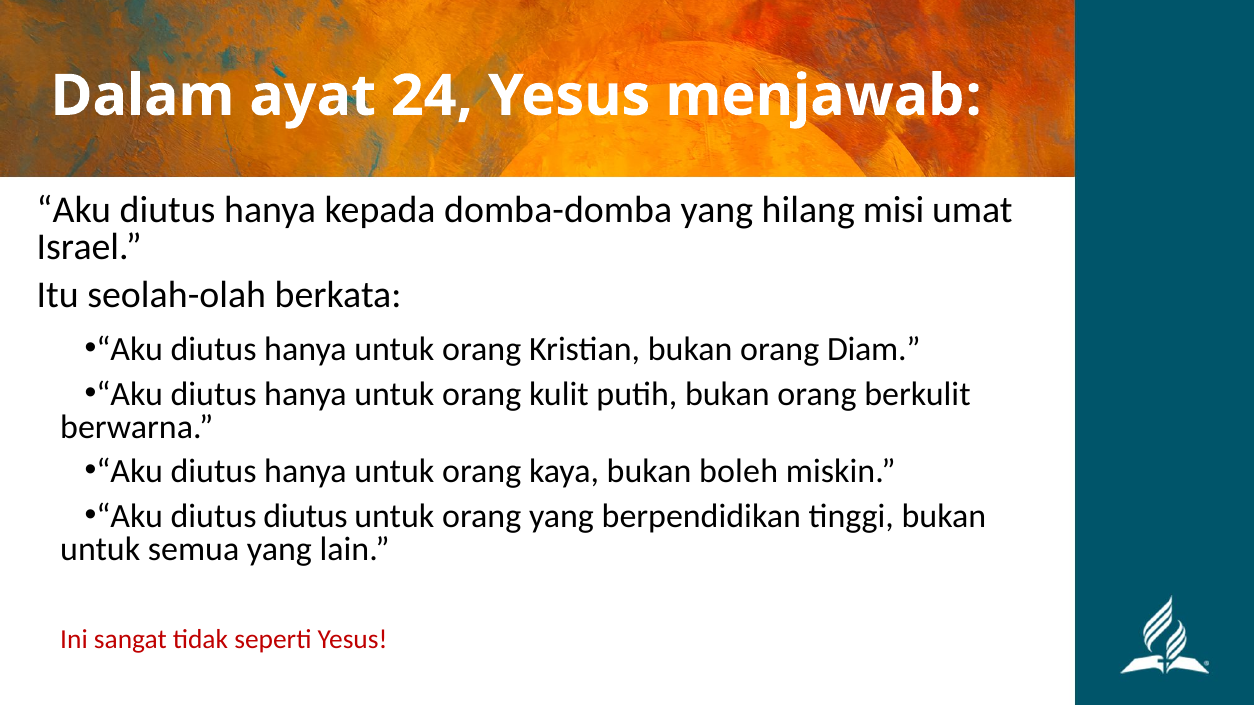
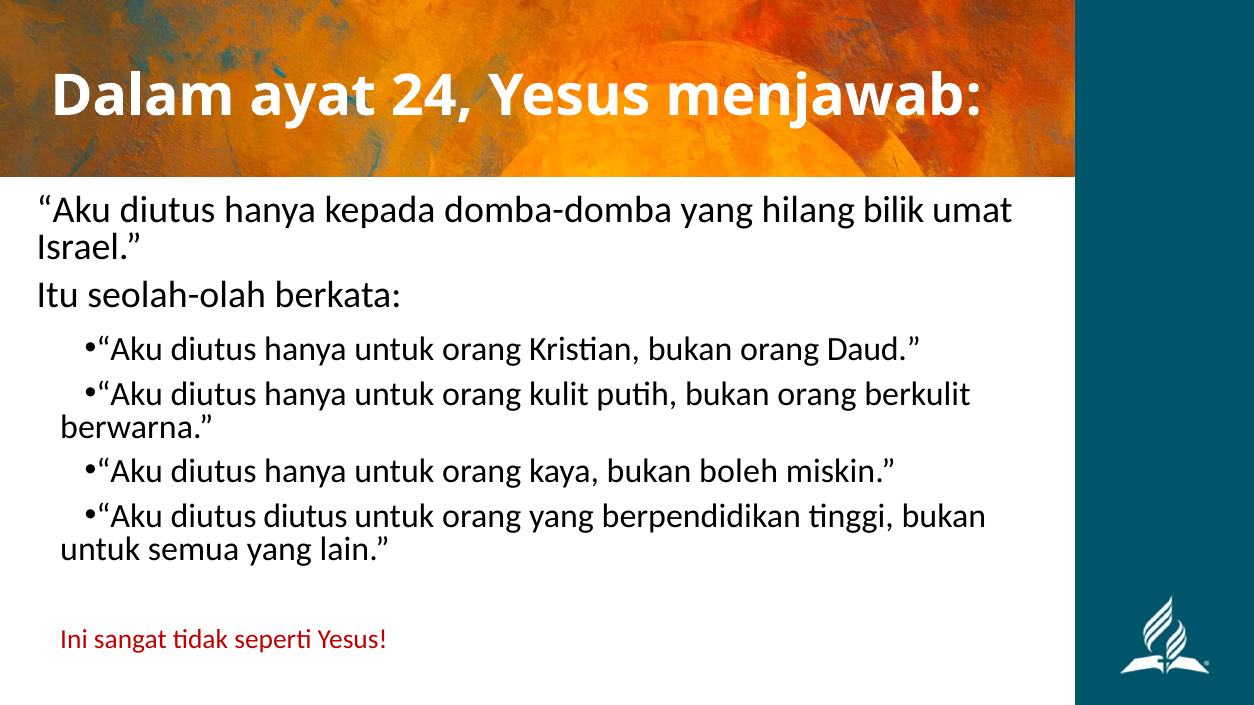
misi: misi -> bilik (894, 210)
Diam: Diam -> Daud (874, 349)
